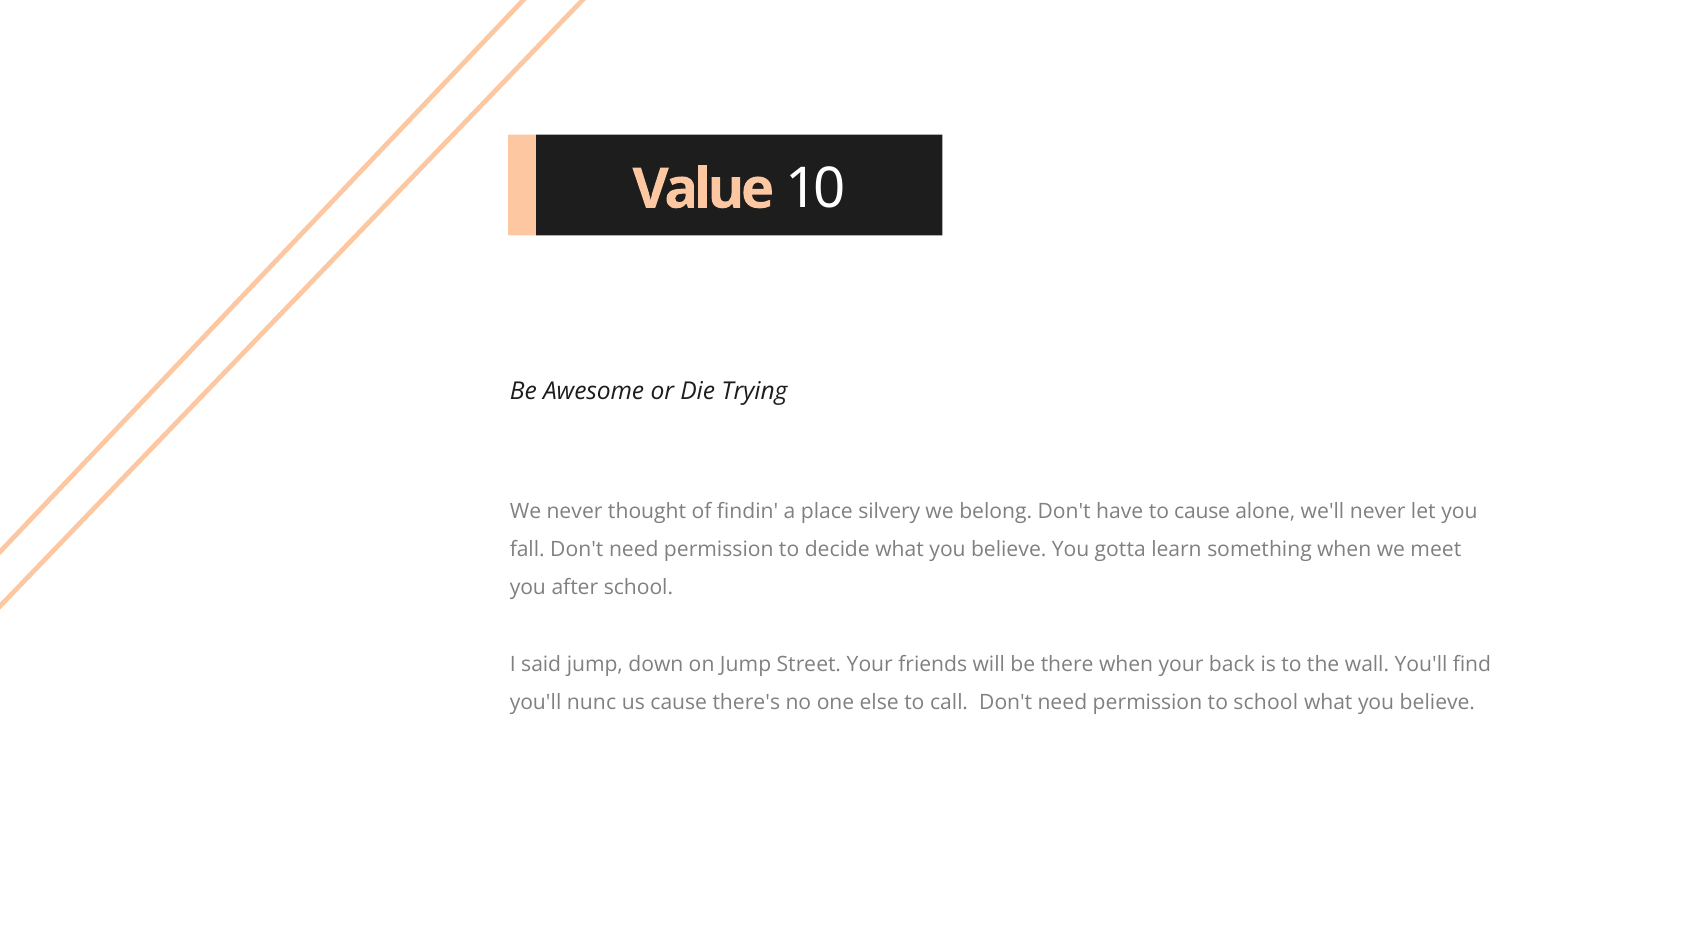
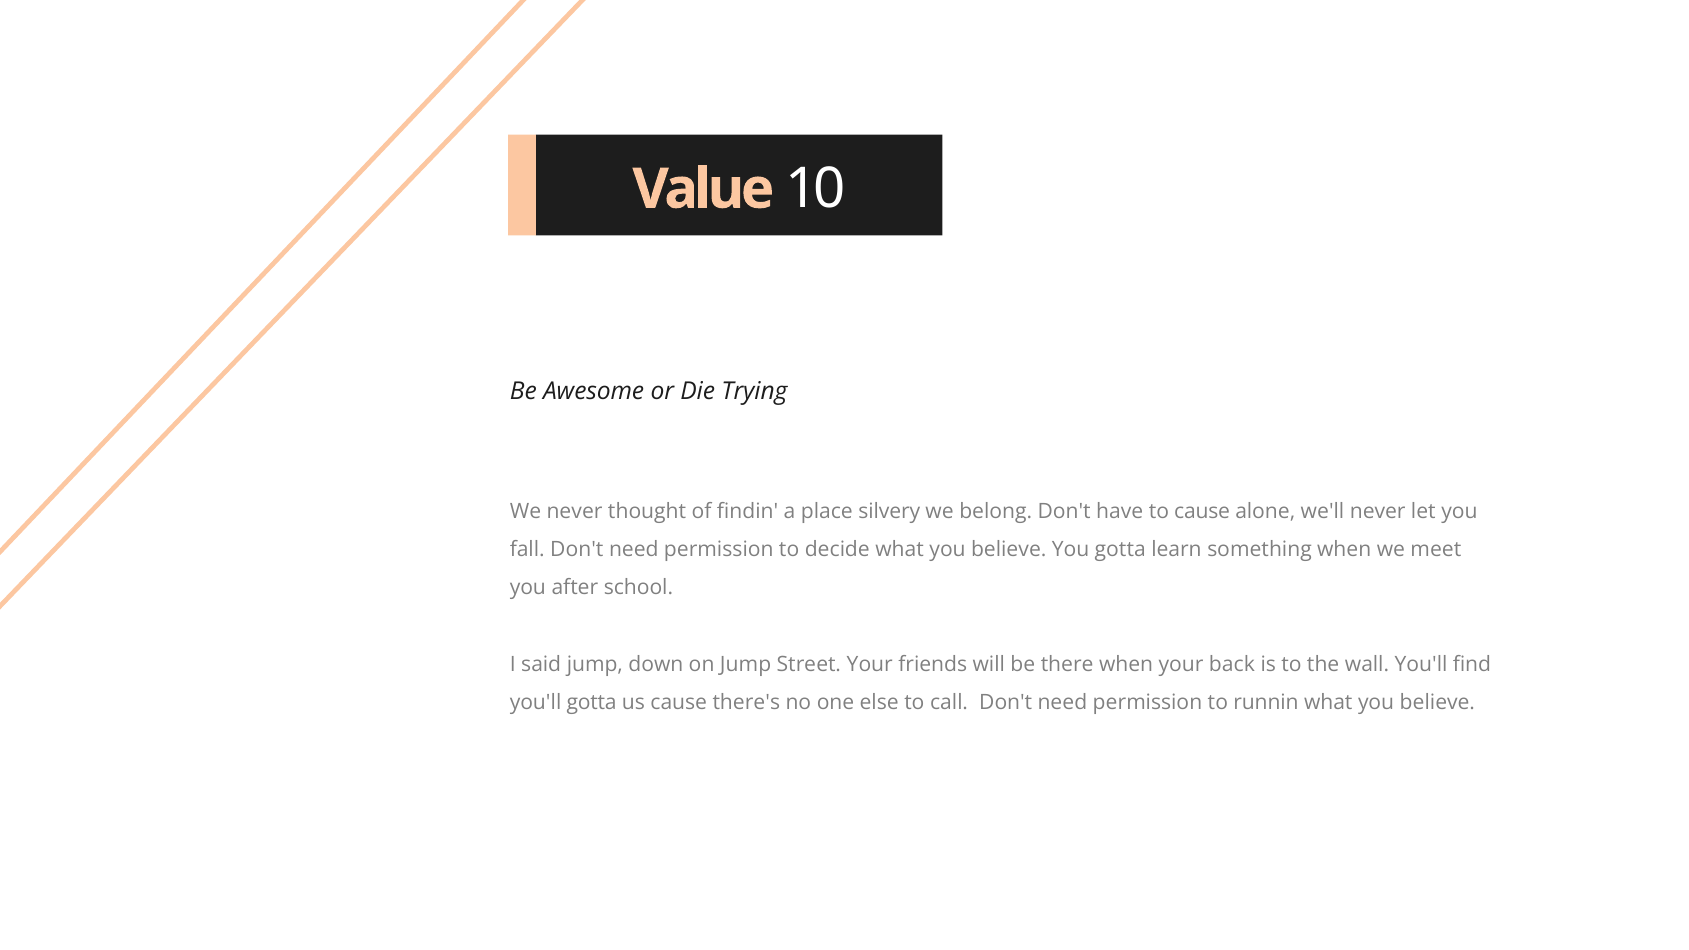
you'll nunc: nunc -> gotta (592, 702)
to school: school -> runnin (1266, 702)
